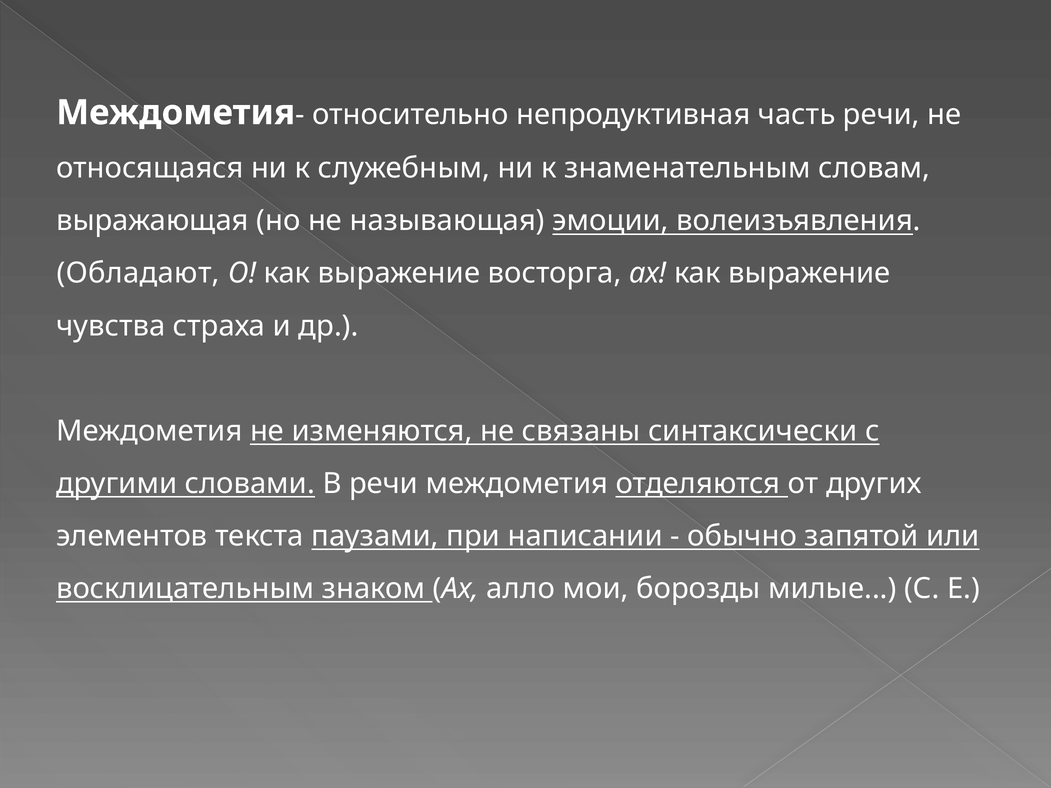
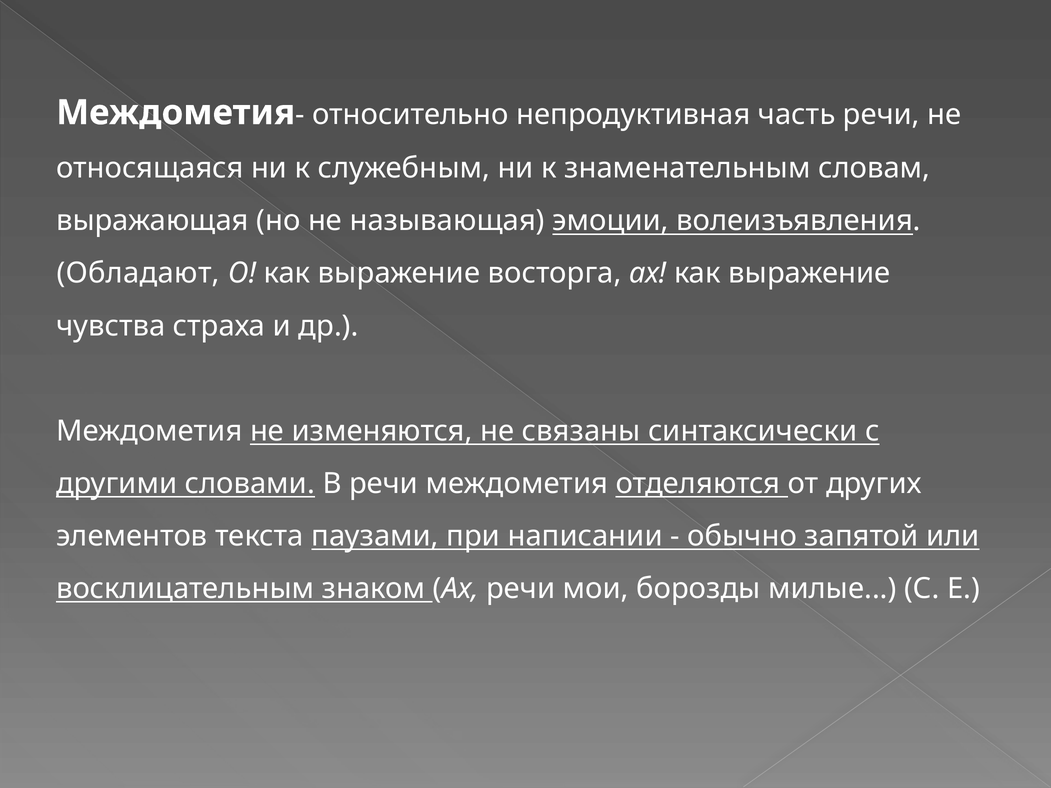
Ах алло: алло -> речи (521, 589)
